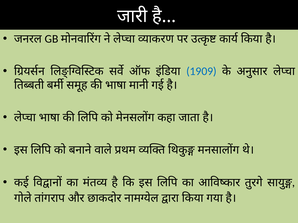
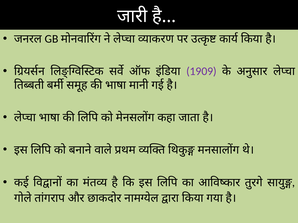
1909 colour: blue -> purple (201, 71)
